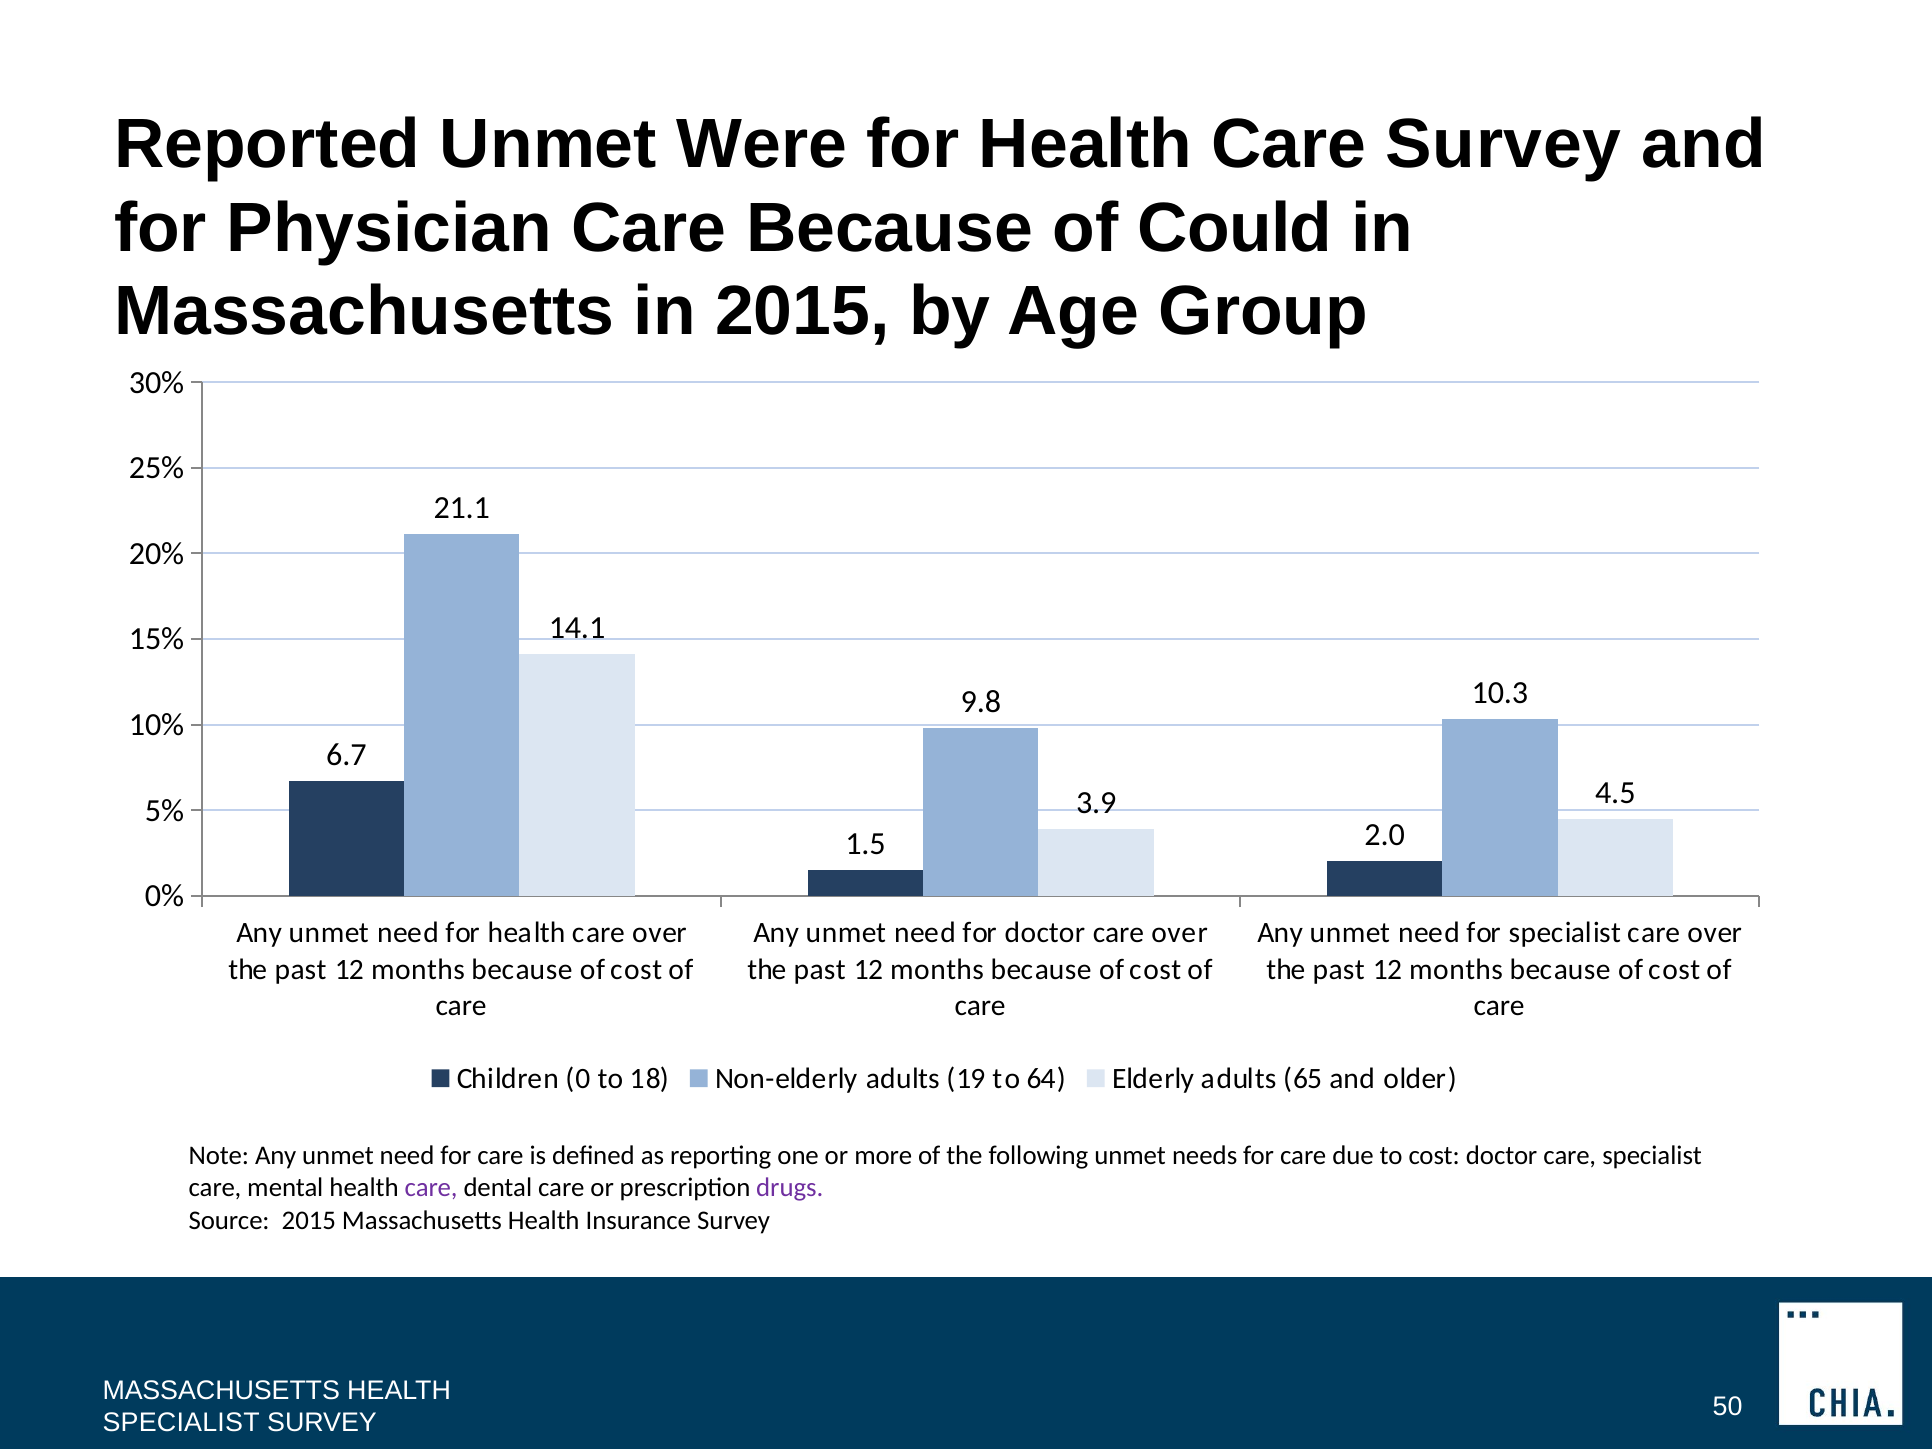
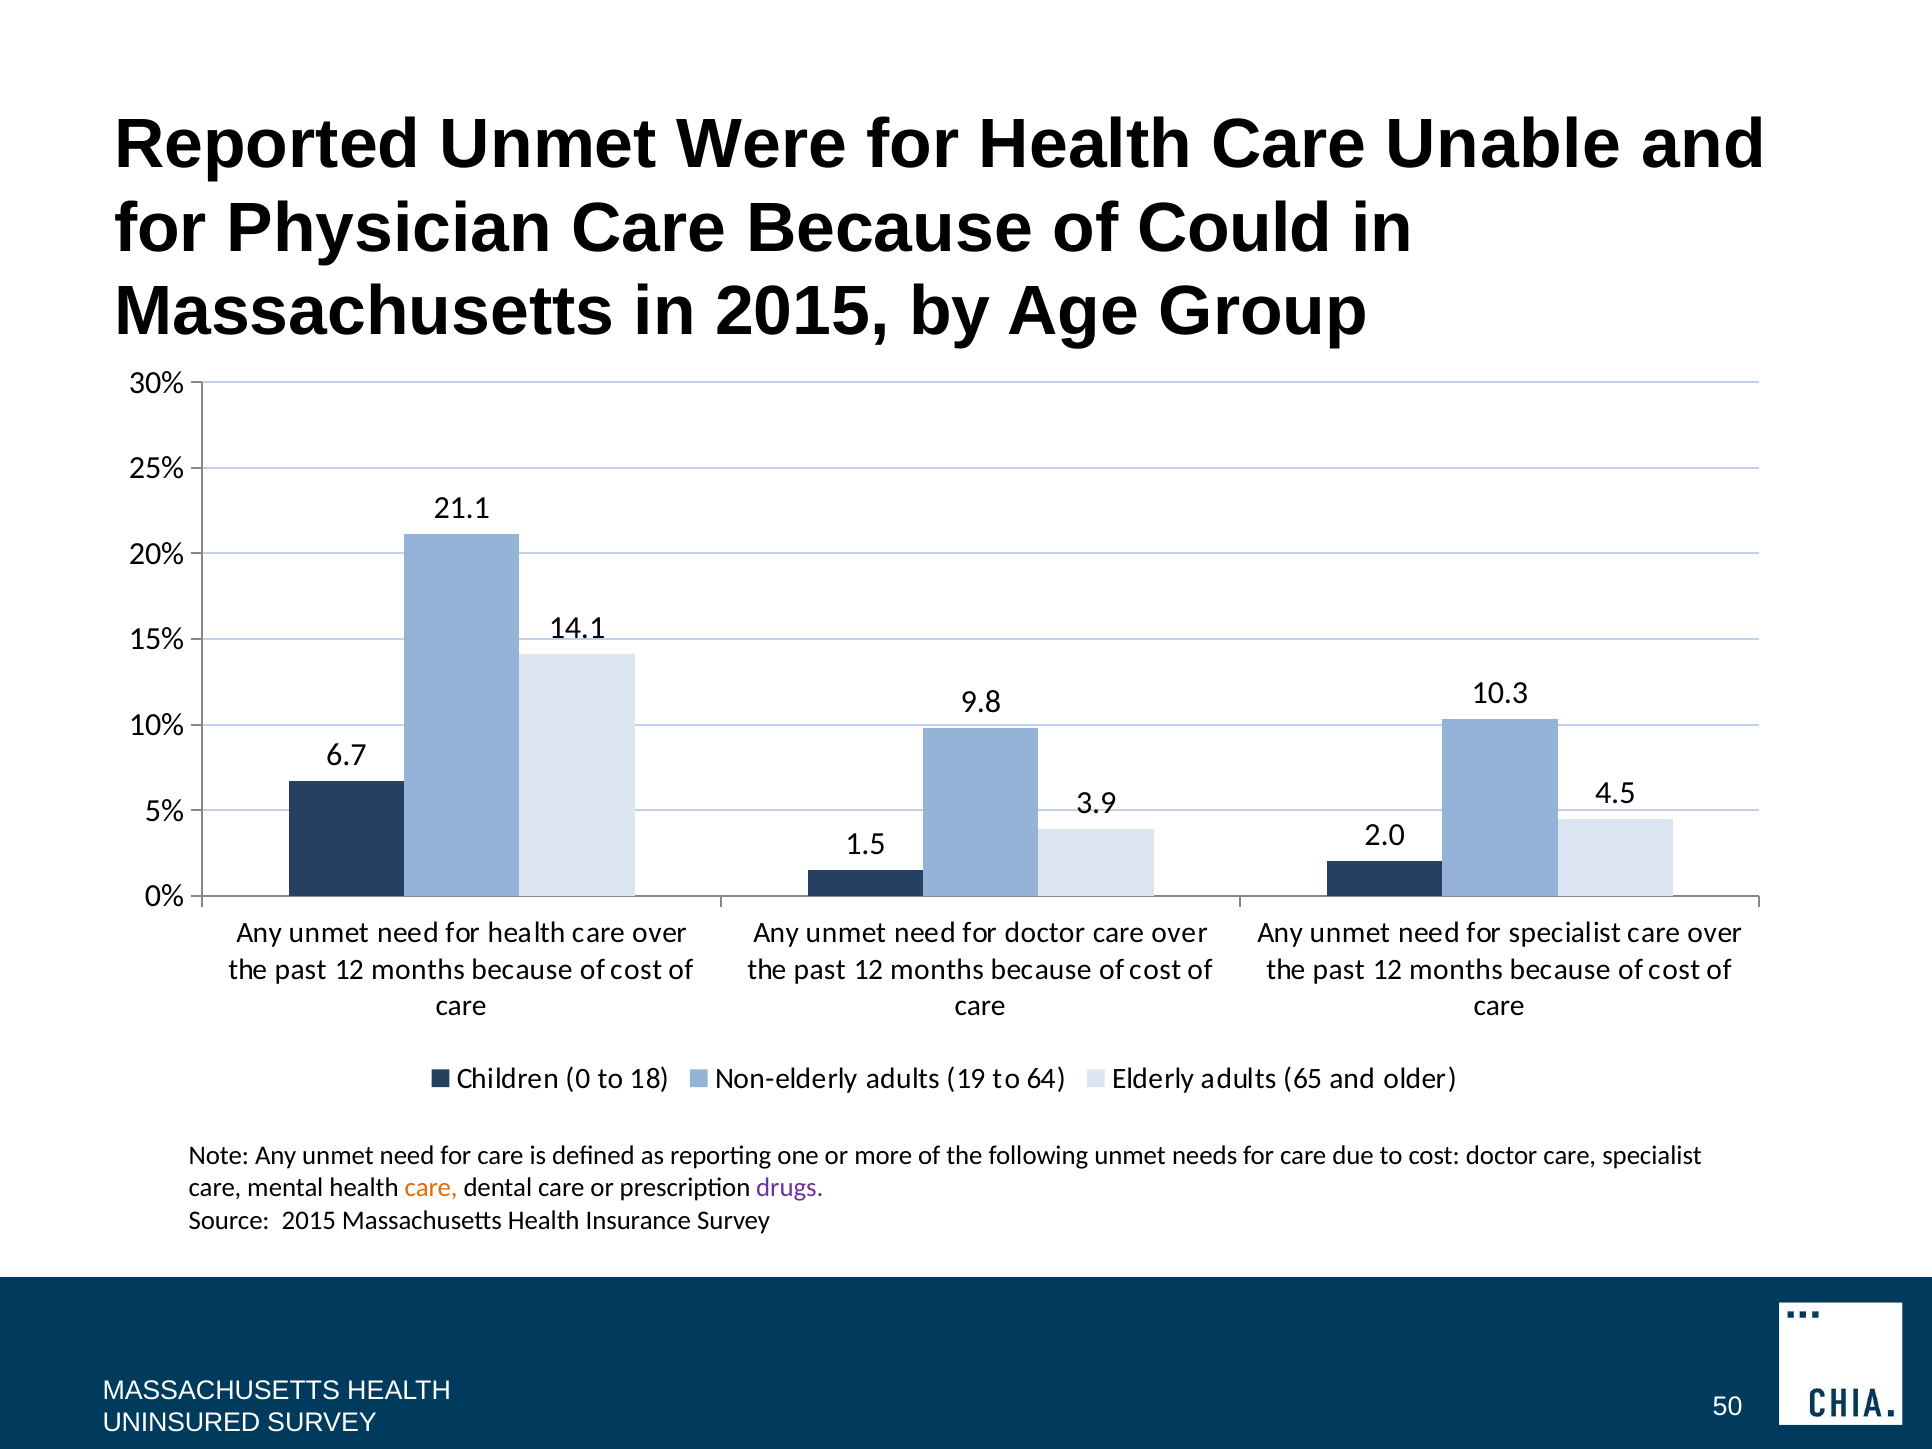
Care Survey: Survey -> Unable (1504, 145)
care colour: purple -> orange (431, 1188)
SPECIALIST: SPECIALIST -> UNINSURED (181, 1423)
